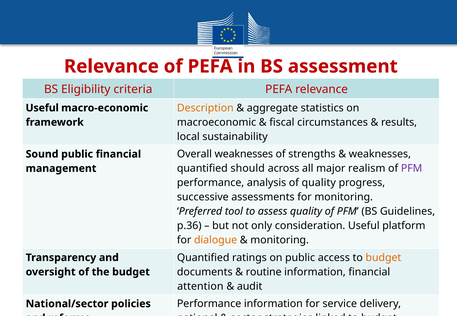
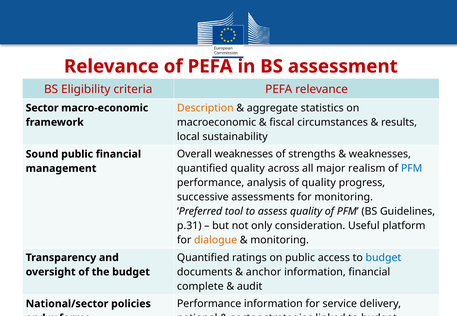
Useful: Useful -> Sector (42, 108)
quantified should: should -> quality (248, 169)
PFM colour: purple -> blue (412, 169)
p.36: p.36 -> p.31 (189, 226)
budget colour: orange -> blue (383, 258)
routine: routine -> anchor (264, 272)
attention: attention -> complete (200, 287)
